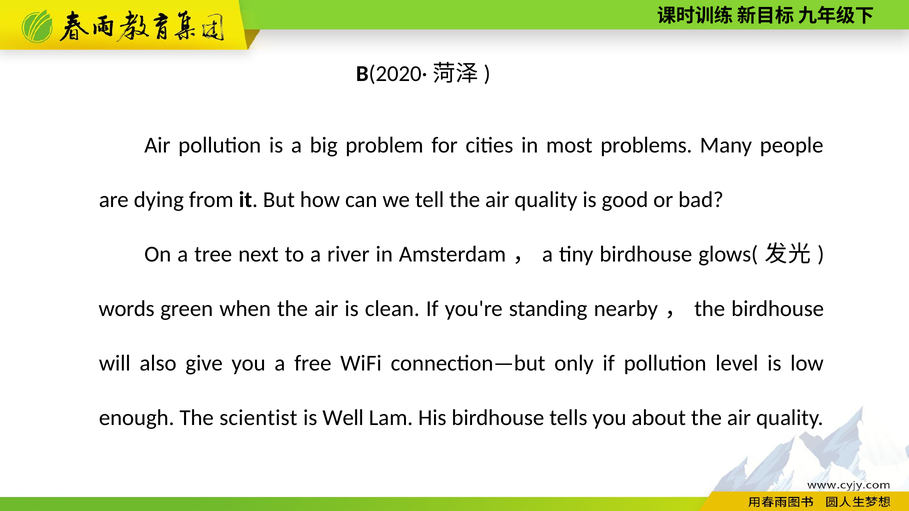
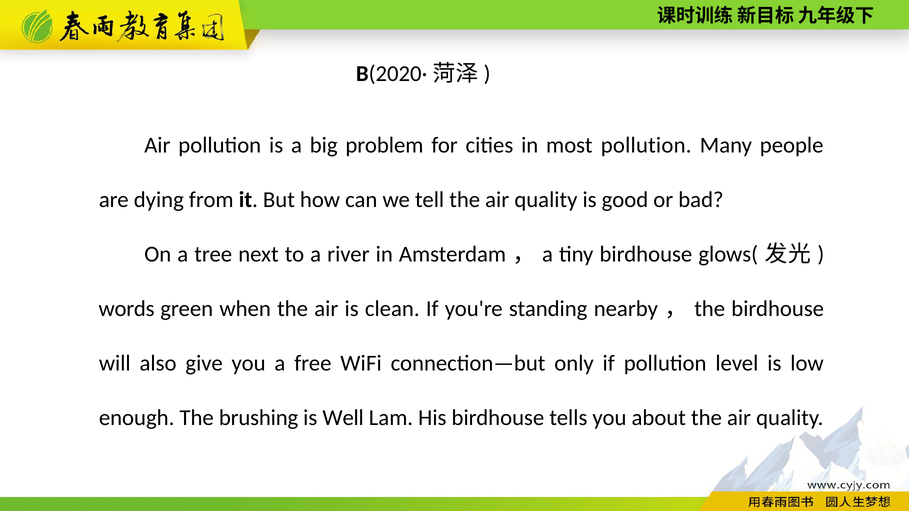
most problems: problems -> pollution (646, 145)
scientist: scientist -> brushing (259, 418)
